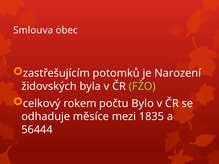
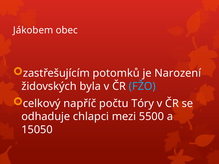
Smlouva: Smlouva -> Jákobem (33, 30)
FŽO colour: light green -> light blue (142, 86)
rokem: rokem -> napříč (80, 104)
Bylo: Bylo -> Tóry (143, 104)
měsíce: měsíce -> chlapci (91, 117)
1835: 1835 -> 5500 (151, 117)
56444: 56444 -> 15050 (37, 130)
